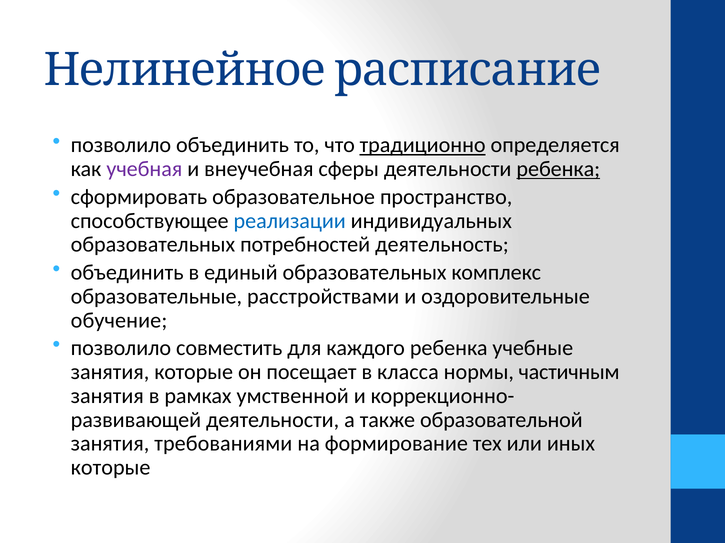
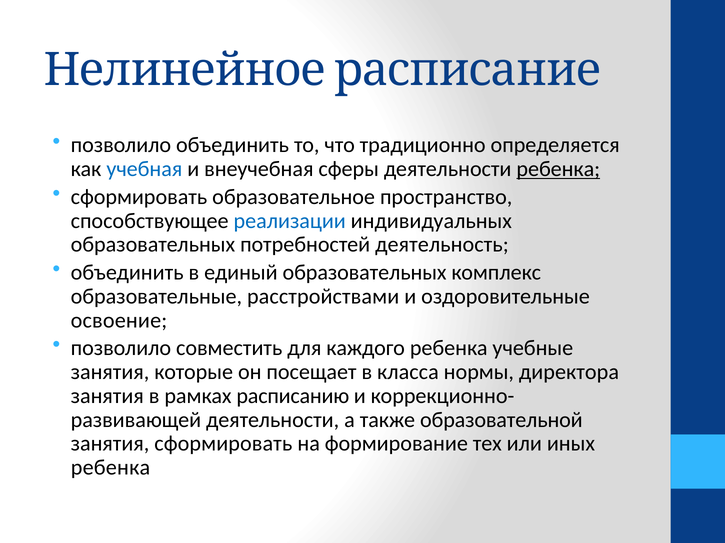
традиционно underline: present -> none (423, 145)
учебная colour: purple -> blue (144, 169)
обучение: обучение -> освоение (119, 321)
частичным: частичным -> директора (569, 373)
умственной: умственной -> расписанию (293, 396)
занятия требованиями: требованиями -> сформировать (223, 444)
которые: которые -> ребенка (111, 468)
